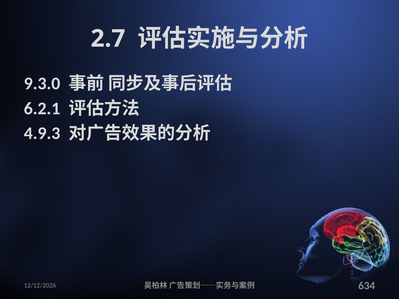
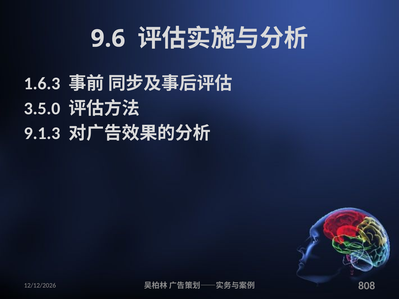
2.7: 2.7 -> 9.6 (108, 39)
9.3.0: 9.3.0 -> 1.6.3 (42, 84)
6.2.1: 6.2.1 -> 3.5.0 (42, 109)
4.9.3: 4.9.3 -> 9.1.3 (42, 133)
634: 634 -> 808 (367, 286)
